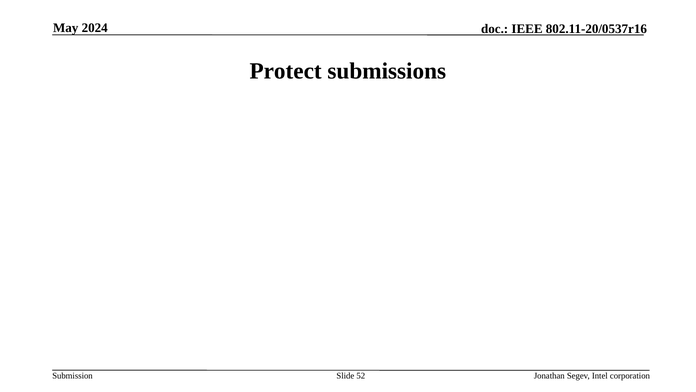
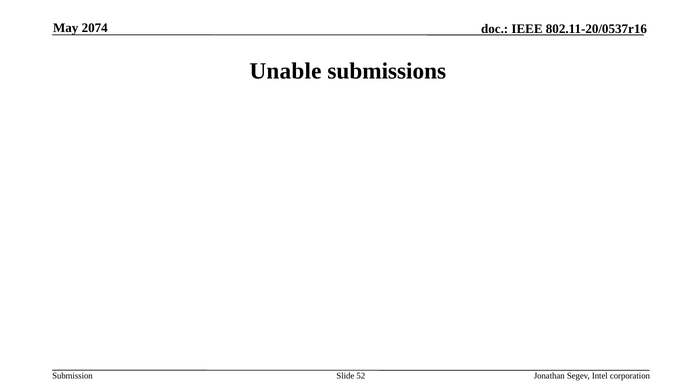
2024: 2024 -> 2074 (95, 28)
Protect: Protect -> Unable (285, 71)
